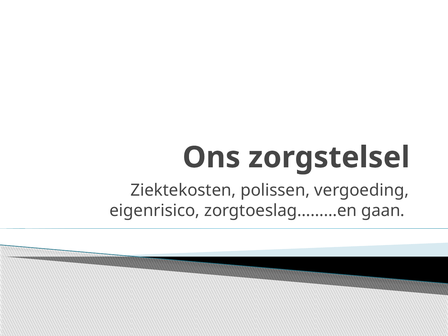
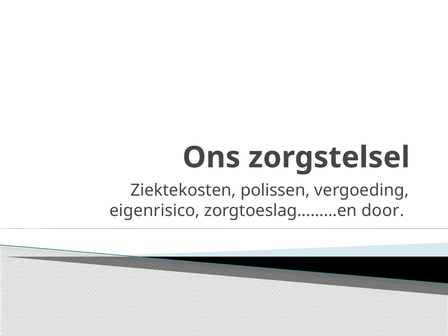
gaan: gaan -> door (383, 211)
